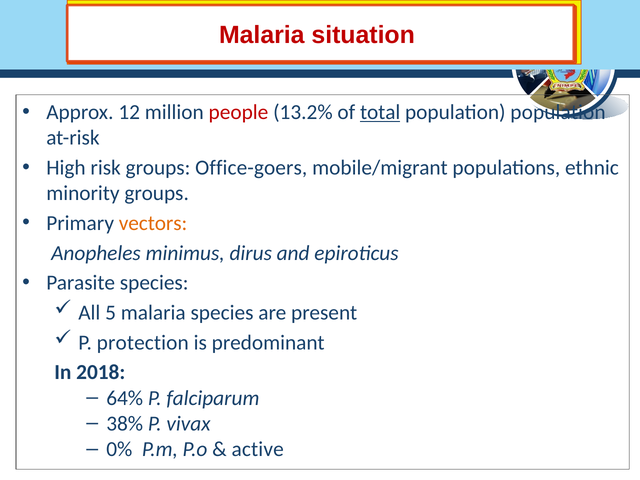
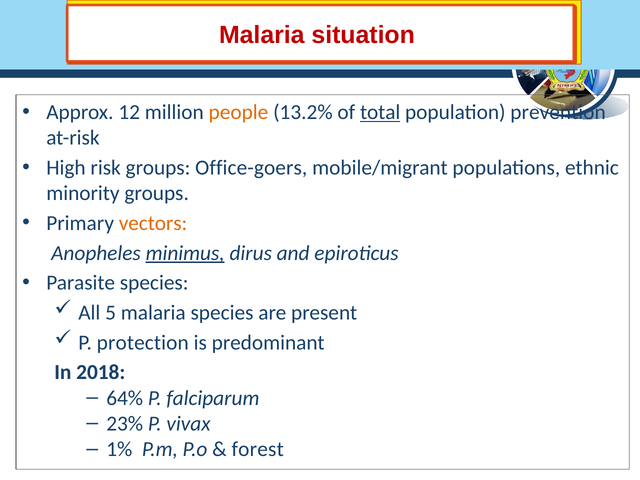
people colour: red -> orange (238, 112)
population population: population -> prevention (558, 112)
minimus underline: none -> present (185, 253)
38%: 38% -> 23% (125, 424)
0%: 0% -> 1% (119, 449)
active: active -> forest (258, 449)
